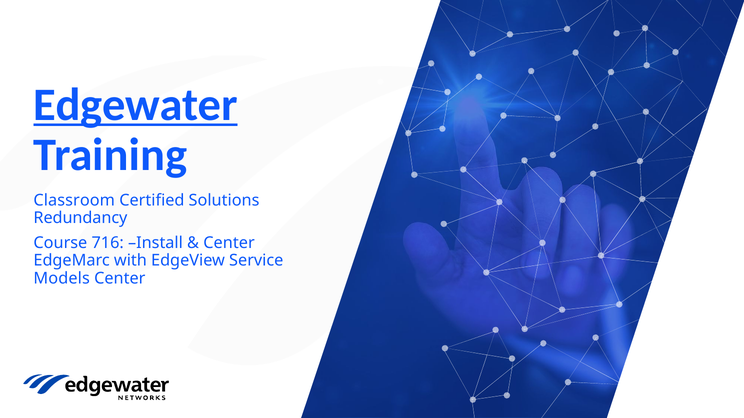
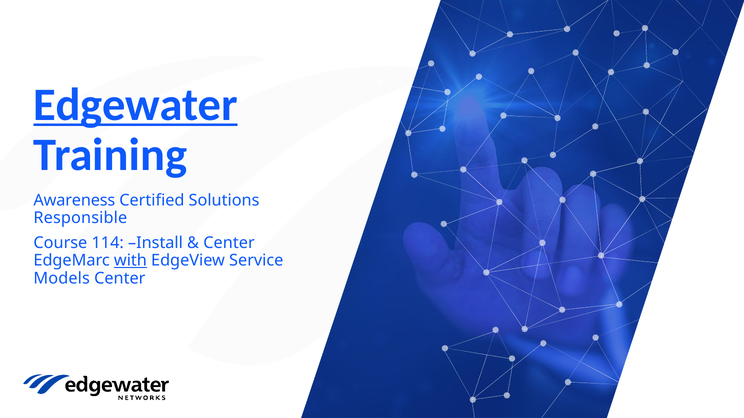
Classroom: Classroom -> Awareness (74, 200)
Redundancy: Redundancy -> Responsible (80, 218)
716: 716 -> 114 (108, 243)
with underline: none -> present (130, 261)
